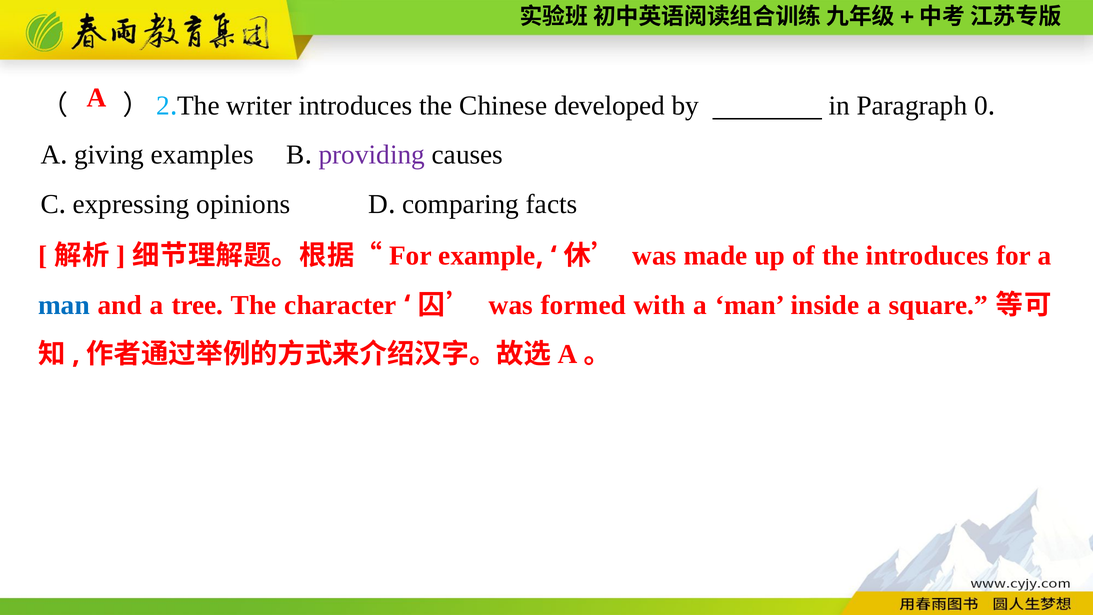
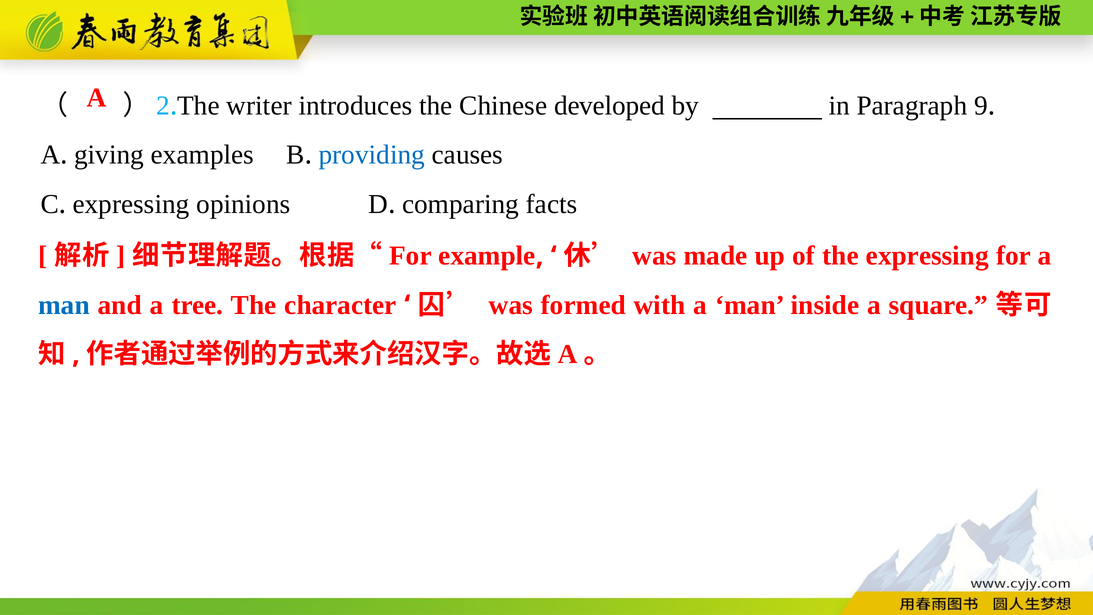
0: 0 -> 9 (981, 106)
providing colour: purple -> blue (372, 155)
the introduces: introduces -> expressing (927, 256)
